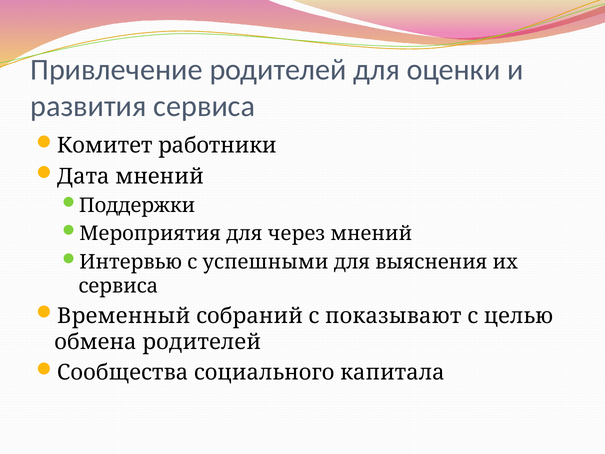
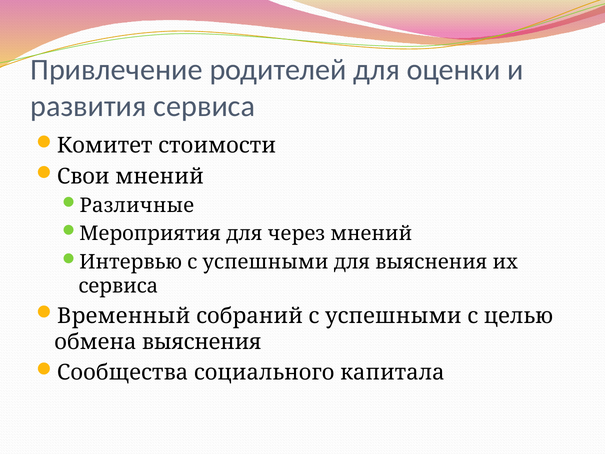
работники: работники -> стоимости (217, 146)
Дата: Дата -> Свои (83, 176)
Поддержки: Поддержки -> Различные (137, 205)
собраний с показывают: показывают -> успешными (393, 316)
обмена родителей: родителей -> выяснения (202, 342)
